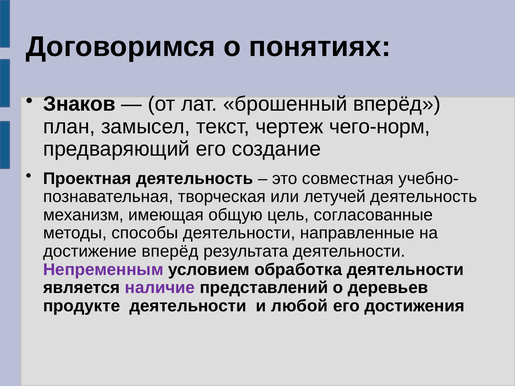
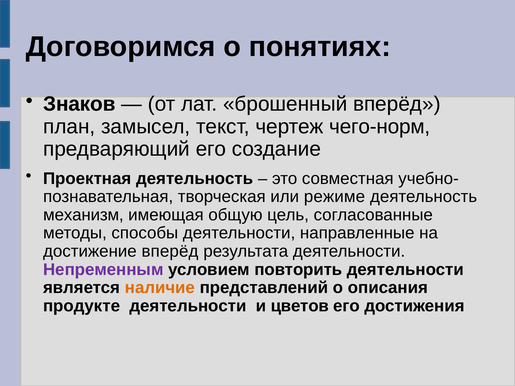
летучей: летучей -> режиме (335, 197)
обработка: обработка -> повторить (298, 270)
наличие colour: purple -> orange (160, 288)
деревьев: деревьев -> описания (388, 288)
любой: любой -> цветов (300, 306)
